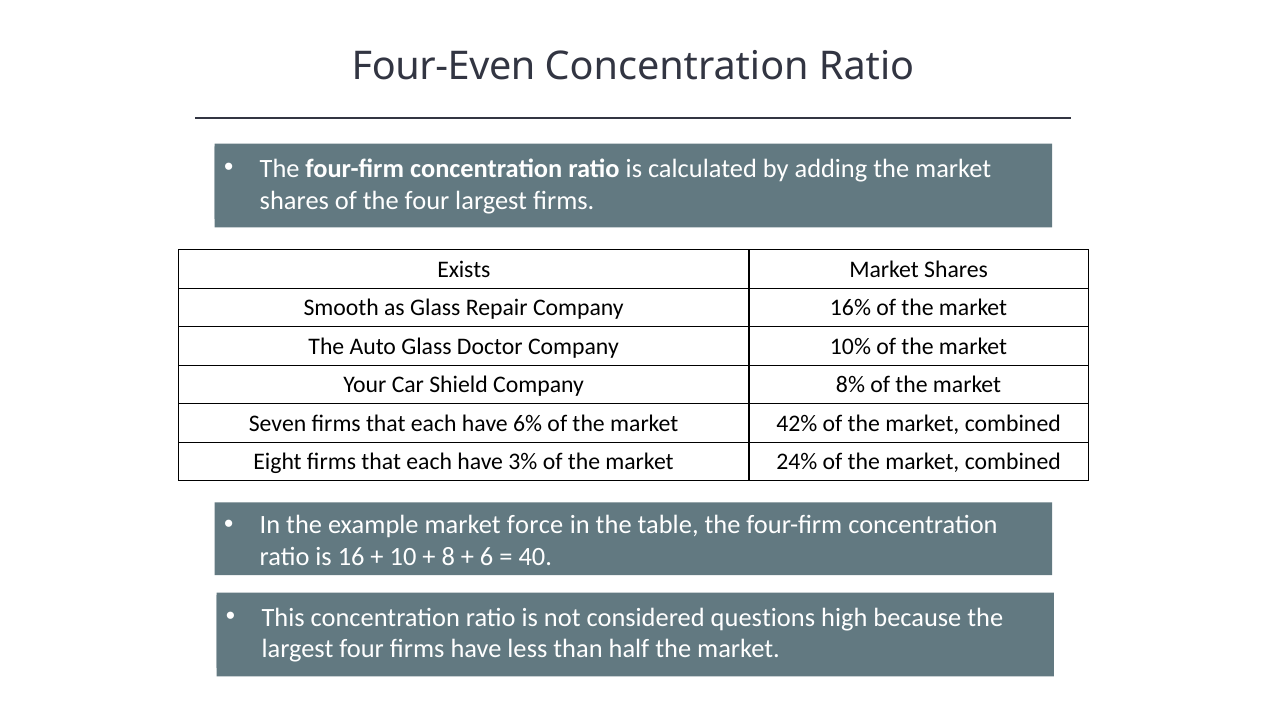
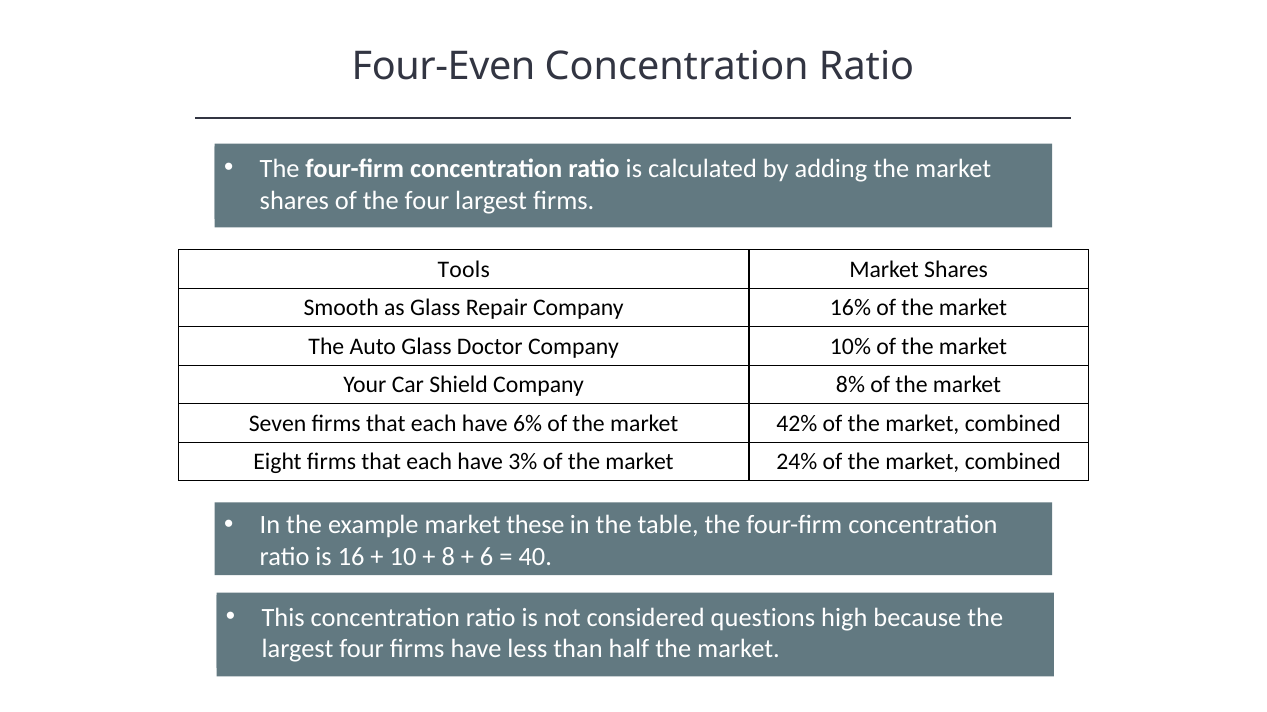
Exists: Exists -> Tools (464, 270)
force: force -> these (535, 525)
